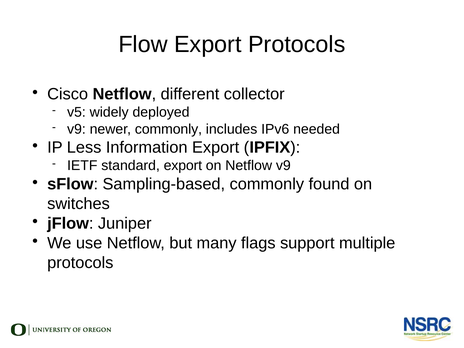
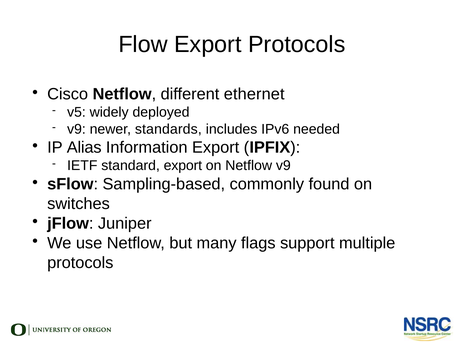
collector: collector -> ethernet (254, 94)
newer commonly: commonly -> standards (168, 129)
Less: Less -> Alias (84, 148)
